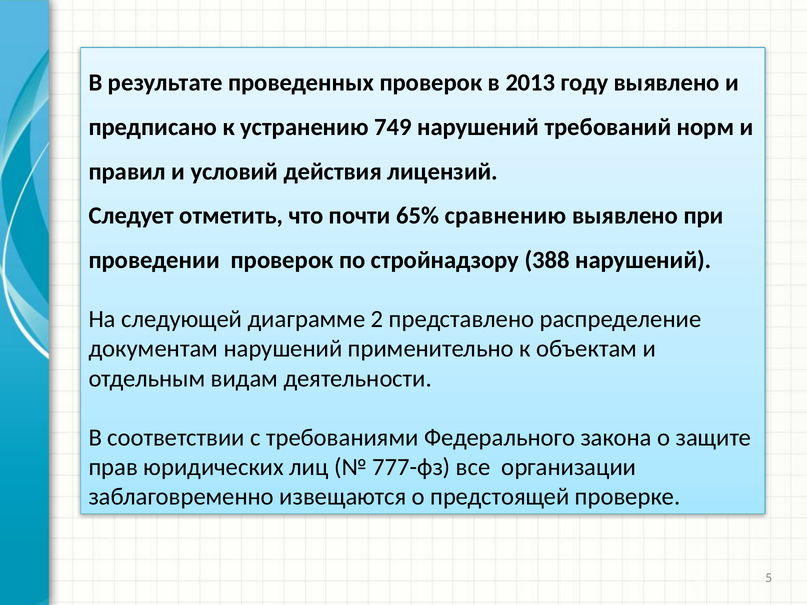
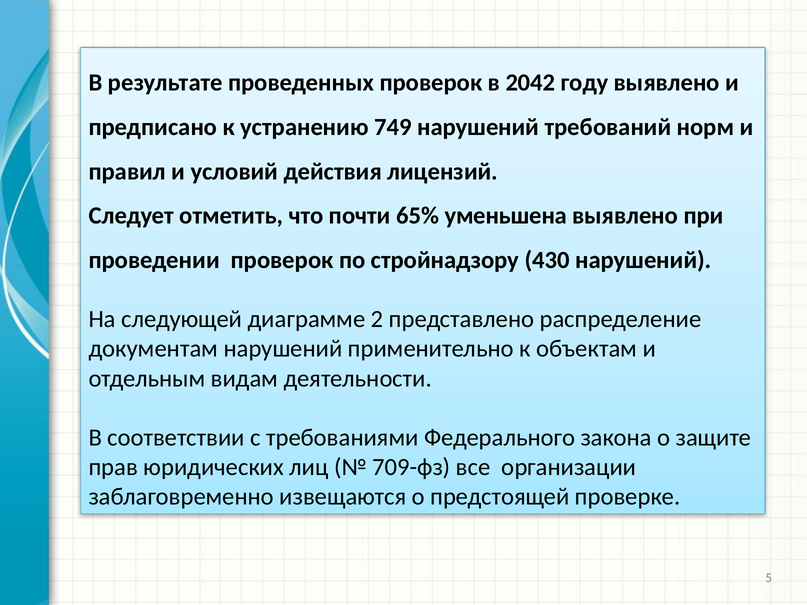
2013: 2013 -> 2042 (530, 83)
сравнению: сравнению -> уменьшена (506, 216)
388: 388 -> 430 (547, 260)
777-фз: 777-фз -> 709-фз (411, 467)
